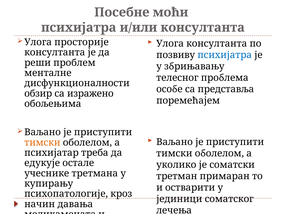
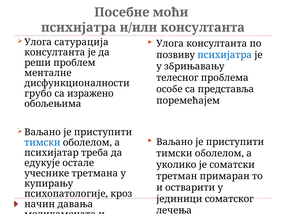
просторије: просторије -> сатурација (81, 42)
обзир: обзир -> грубо (38, 94)
тимски colour: orange -> blue (42, 143)
